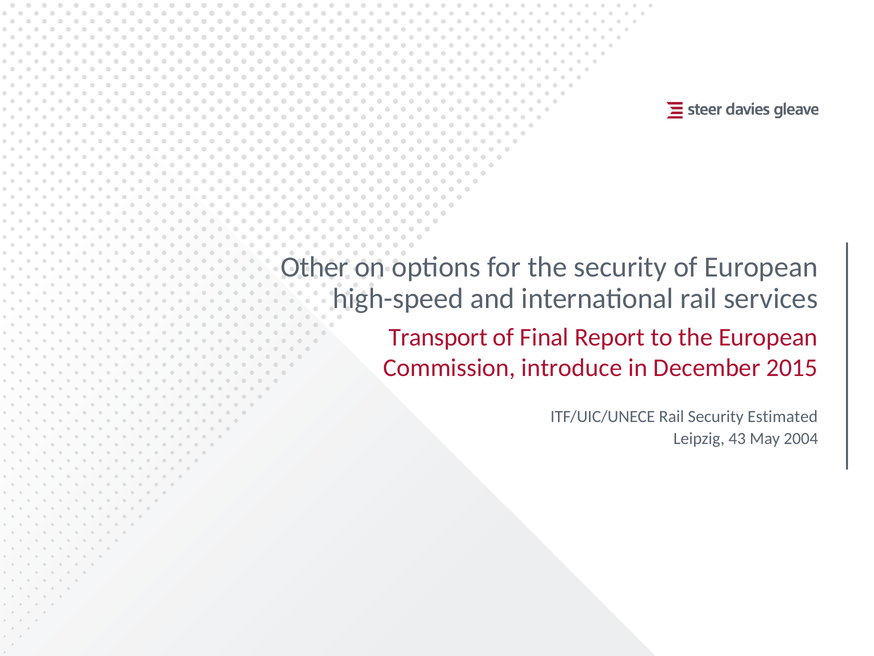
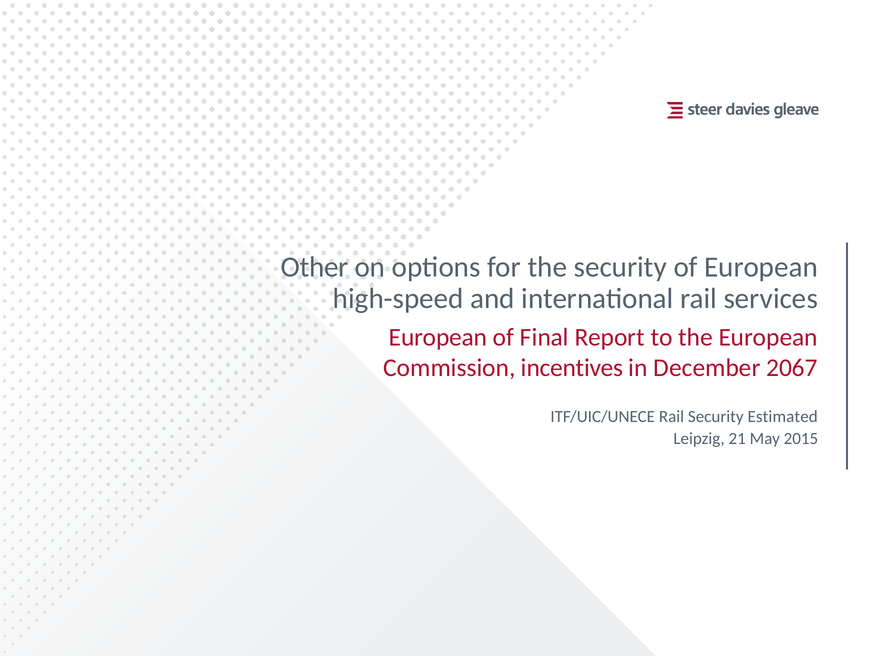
Transport: Transport -> European (438, 337)
introduce: introduce -> incentives (572, 367)
2015: 2015 -> 2067 (792, 367)
43: 43 -> 21 (737, 438)
2004: 2004 -> 2015 (801, 438)
